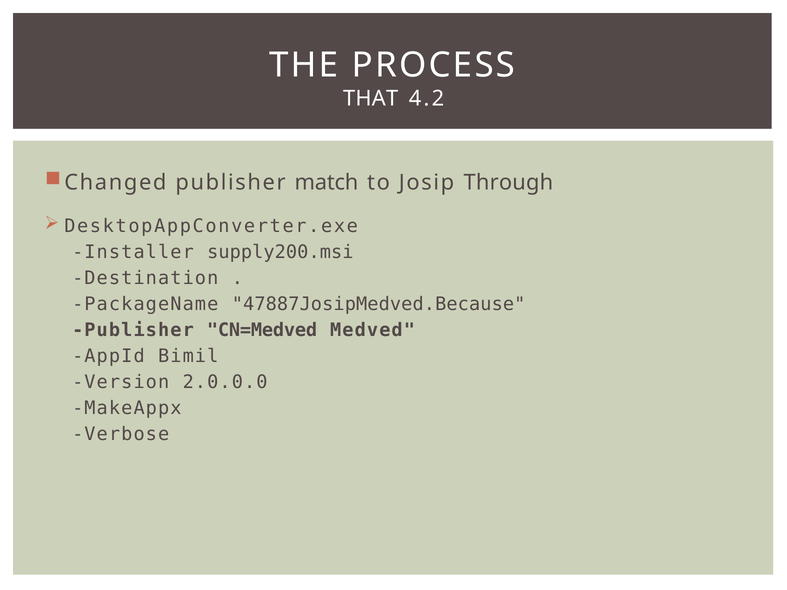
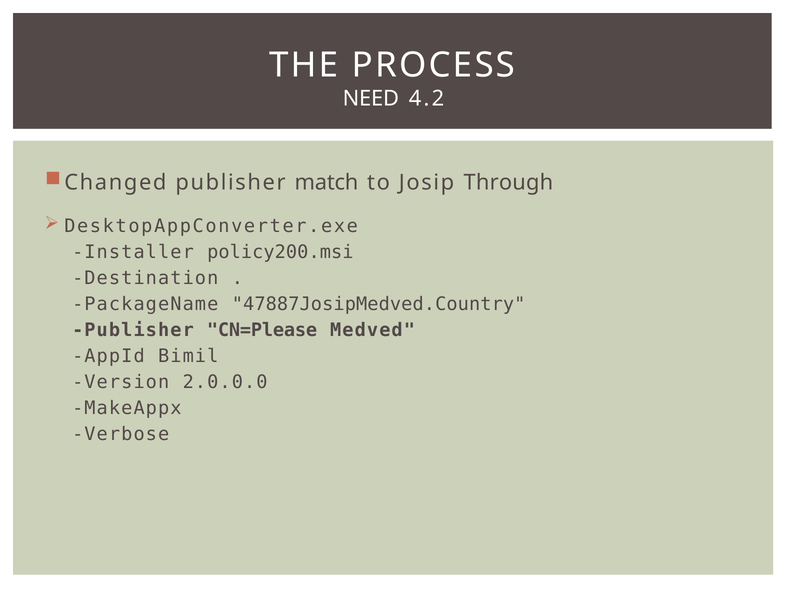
THAT: THAT -> NEED (371, 98)
supply200.msi: supply200.msi -> policy200.msi (280, 252)
47887JosipMedved.Because: 47887JosipMedved.Because -> 47887JosipMedved.Country (379, 304)
CN=Medved: CN=Medved -> CN=Please (262, 330)
